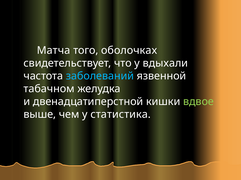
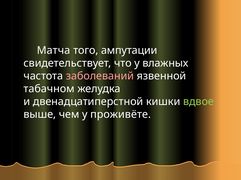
оболочках: оболочках -> ампутации (129, 51)
вдыхали: вдыхали -> влажных (165, 63)
заболеваний colour: light blue -> pink (100, 76)
статистика: статистика -> проживёте (121, 115)
